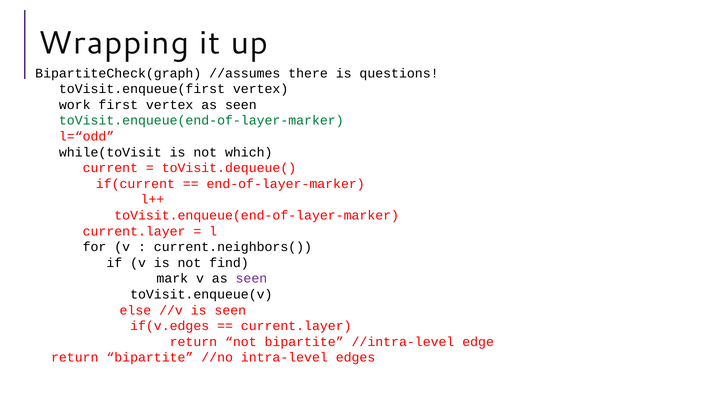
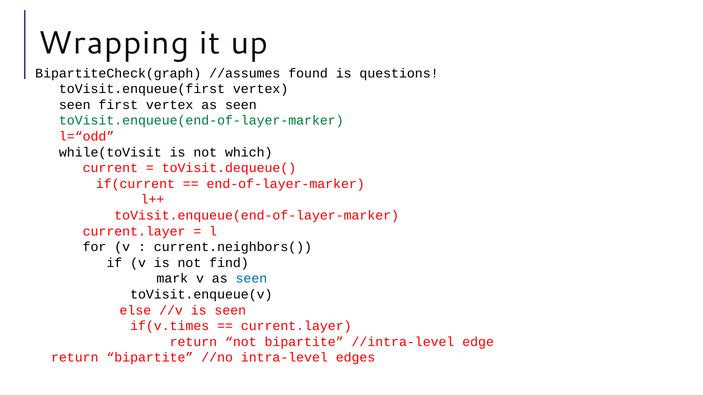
there: there -> found (308, 73)
work: work -> seen (75, 105)
seen colour: purple -> blue (251, 279)
if(v.edges: if(v.edges -> if(v.times (170, 326)
